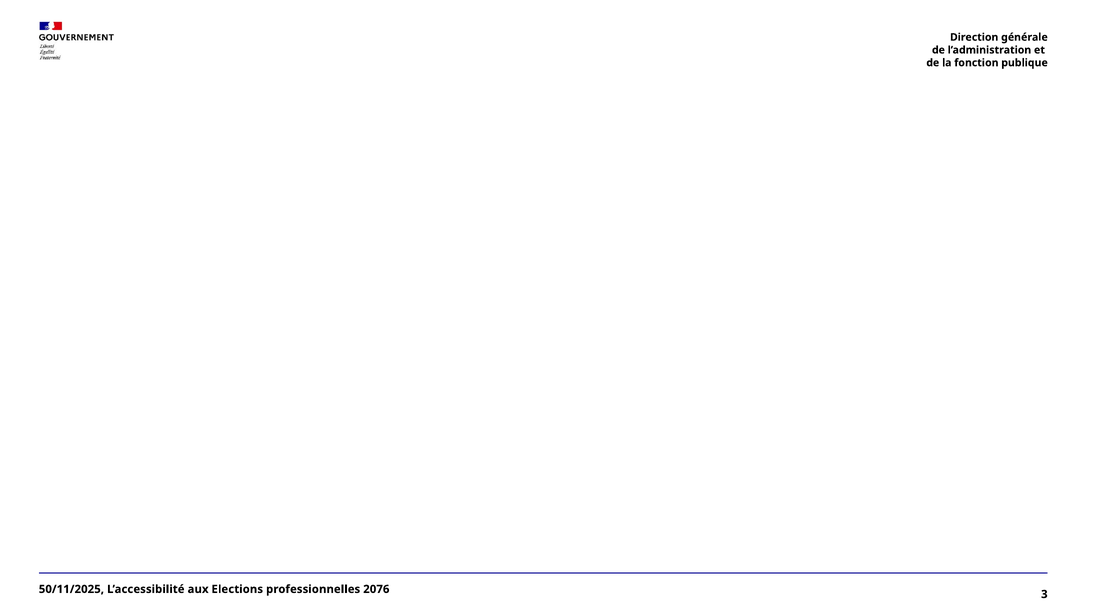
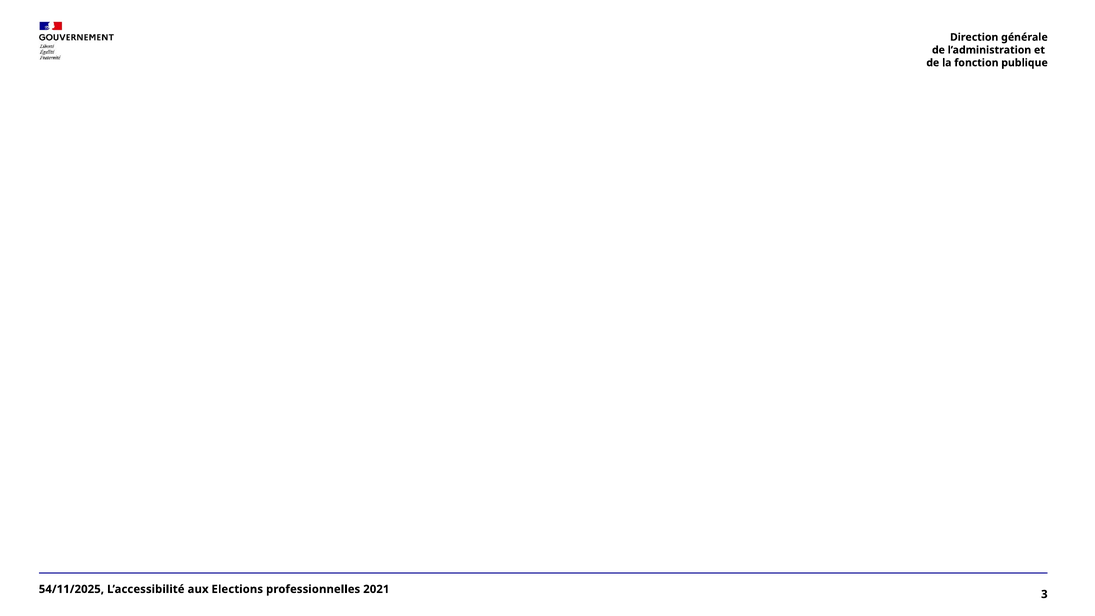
50/11/2025: 50/11/2025 -> 54/11/2025 (71, 589)
2076: 2076 -> 2021 (376, 589)
